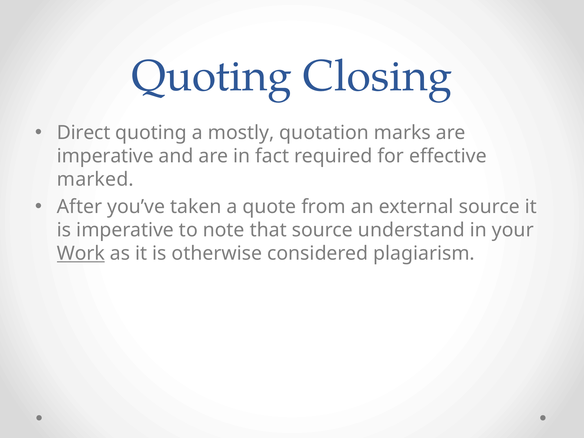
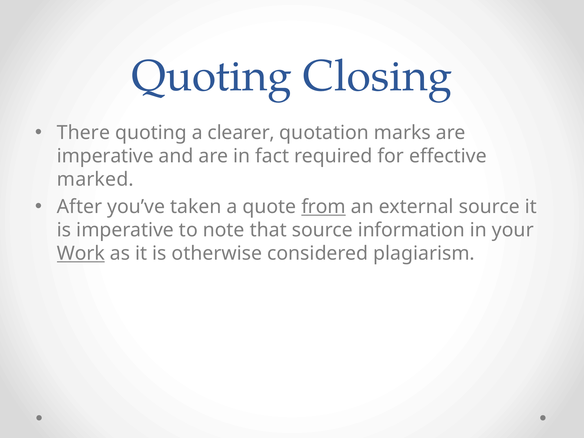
Direct: Direct -> There (83, 133)
mostly: mostly -> clearer (241, 133)
from underline: none -> present (324, 207)
understand: understand -> information (411, 230)
